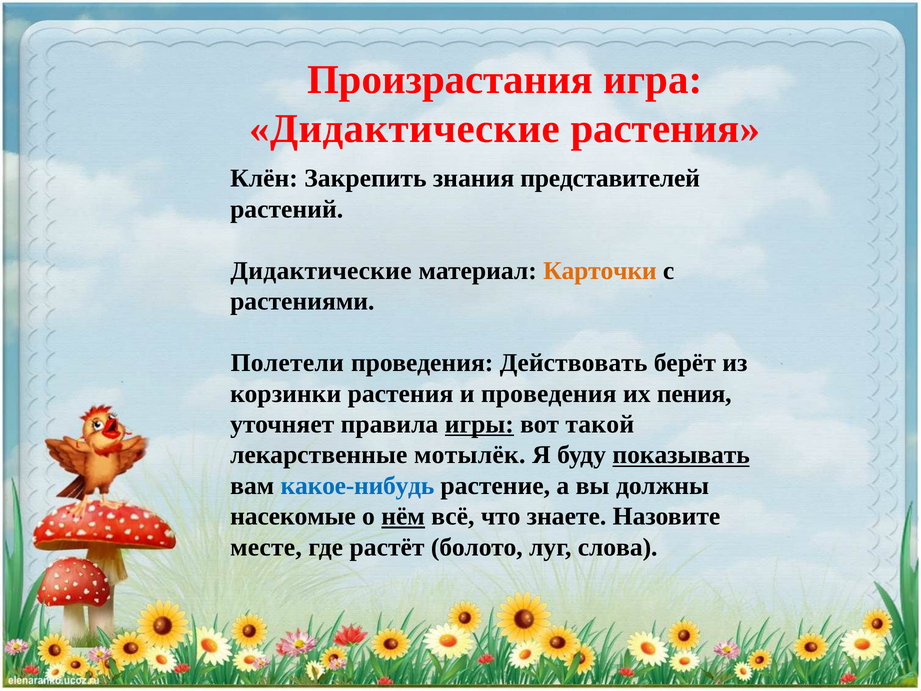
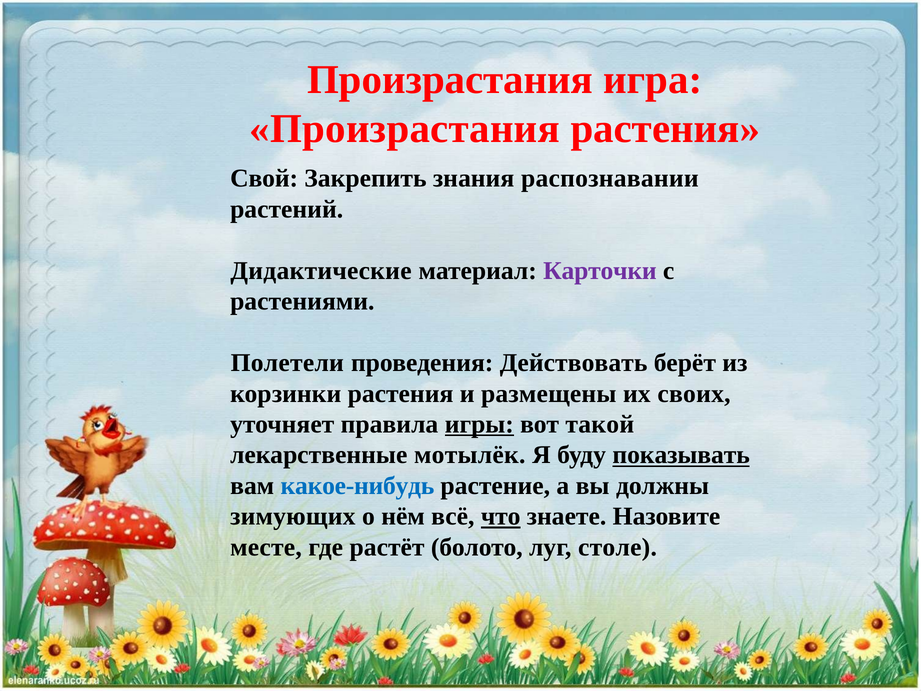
Дидактические: Дидактические -> Произрастания (405, 129)
Клён: Клён -> Свой (264, 178)
представителей: представителей -> распознавании (610, 178)
Карточки colour: orange -> purple (600, 271)
и проведения: проведения -> размещены (549, 393)
пения: пения -> своих (694, 393)
насекомые: насекомые -> зимующих (293, 516)
нём underline: present -> none (403, 516)
что underline: none -> present (501, 516)
слова: слова -> столе (617, 547)
